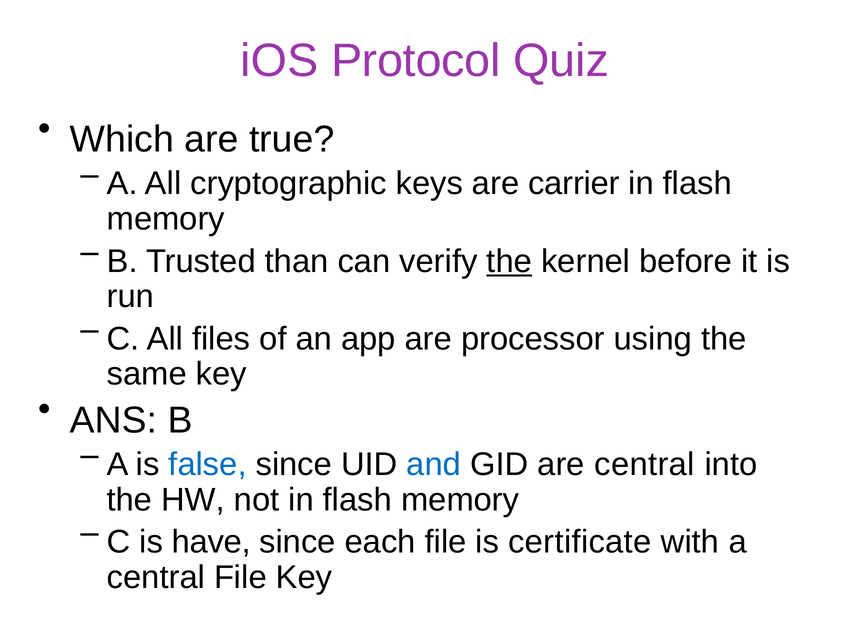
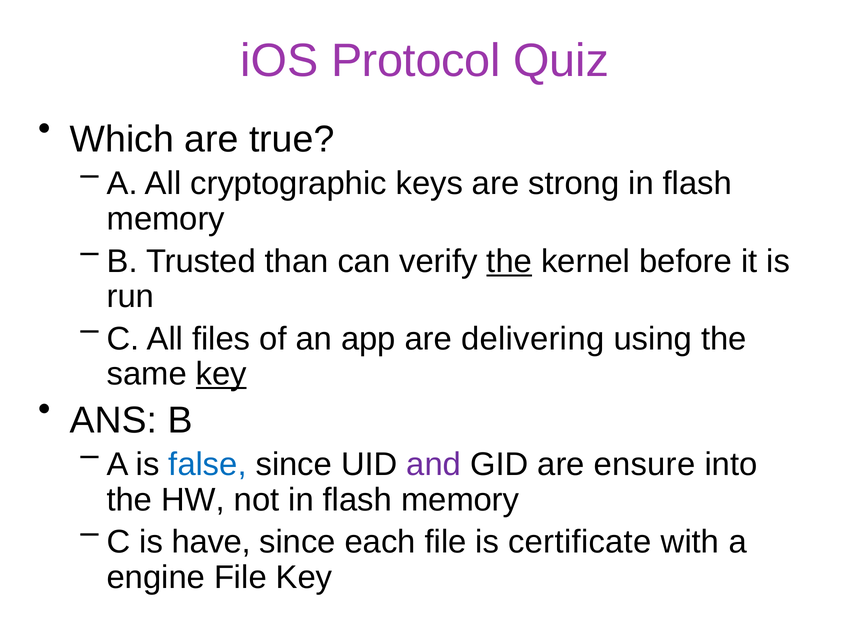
carrier: carrier -> strong (574, 184)
processor: processor -> delivering (533, 339)
key underline: none -> present (221, 374)
and colour: blue -> purple (434, 464)
are central: central -> ensure (644, 464)
central: central -> engine (156, 577)
